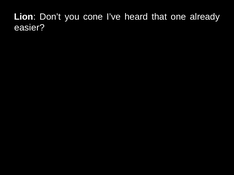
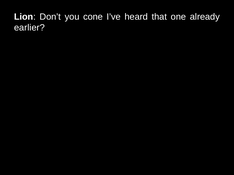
easier: easier -> earlier (29, 28)
